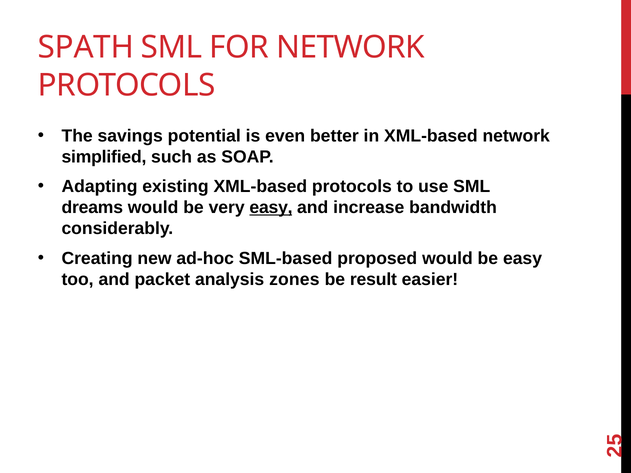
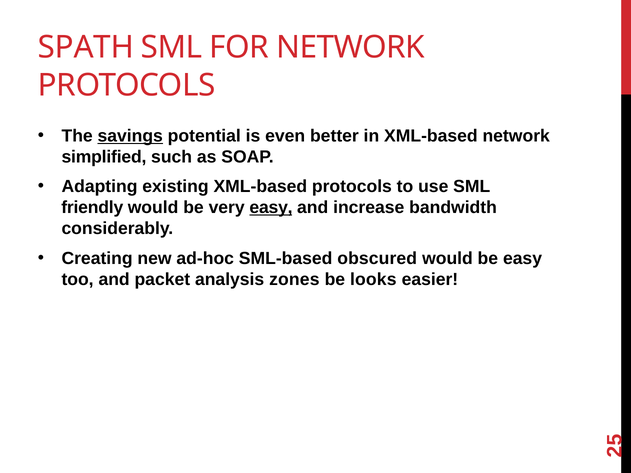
savings underline: none -> present (130, 136)
dreams: dreams -> friendly (92, 208)
proposed: proposed -> obscured (377, 259)
result: result -> looks (373, 280)
